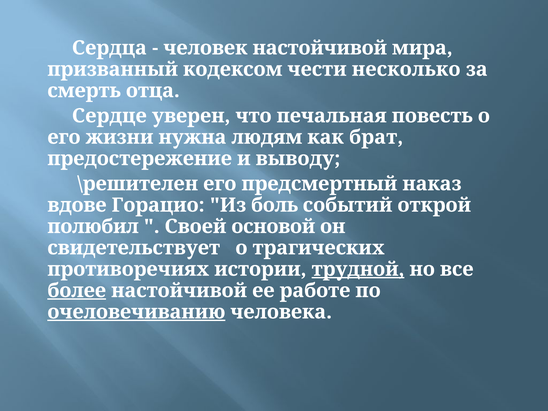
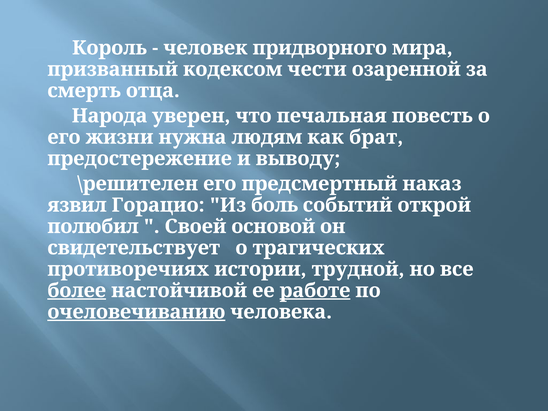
Сердца: Сердца -> Король (109, 48)
человек настойчивой: настойчивой -> придворного (320, 48)
несколько: несколько -> озаренной (406, 69)
Сердце: Сердце -> Народа (110, 116)
вдове: вдове -> язвил (77, 205)
трудной underline: present -> none (358, 269)
работе underline: none -> present (315, 291)
